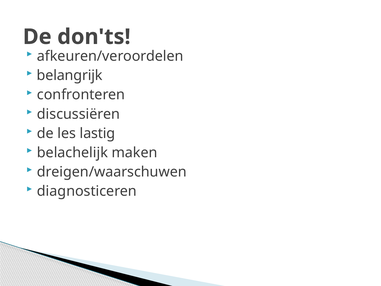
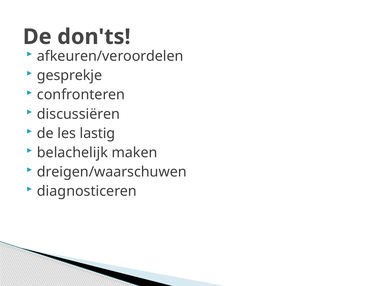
belangrijk: belangrijk -> gesprekje (70, 75)
